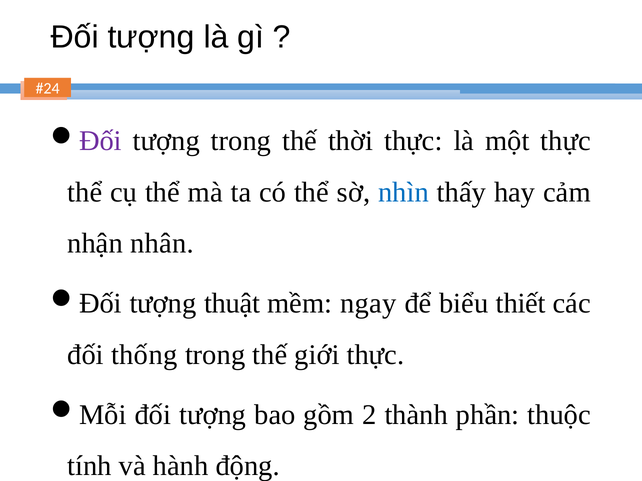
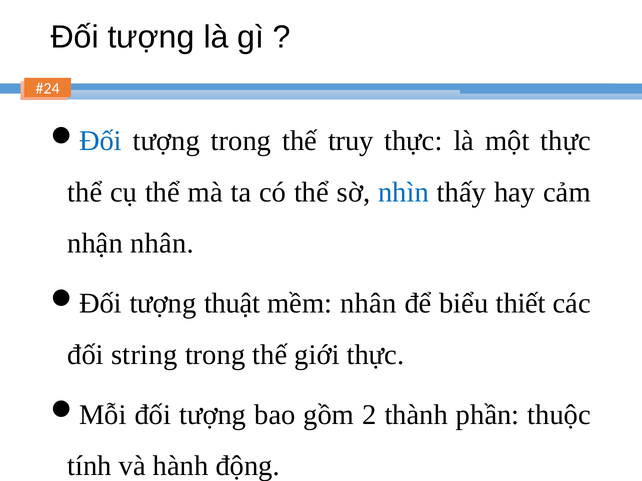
Đối colour: purple -> blue (100, 141)
thời: thời -> truy (351, 141)
mềm ngay: ngay -> nhân (368, 304)
thống: thống -> string (144, 355)
